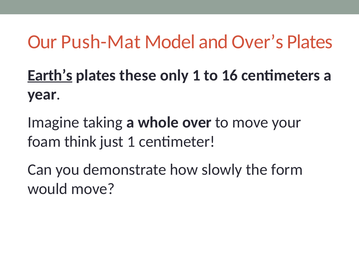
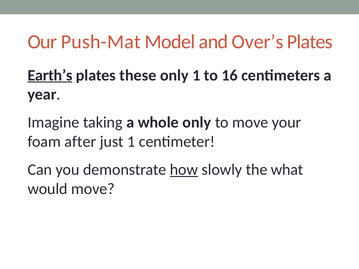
whole over: over -> only (197, 123)
think: think -> after (80, 142)
how underline: none -> present (184, 170)
form: form -> what (287, 170)
